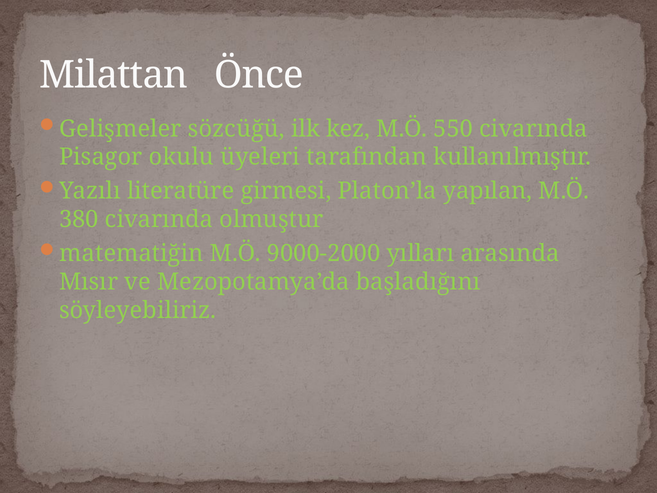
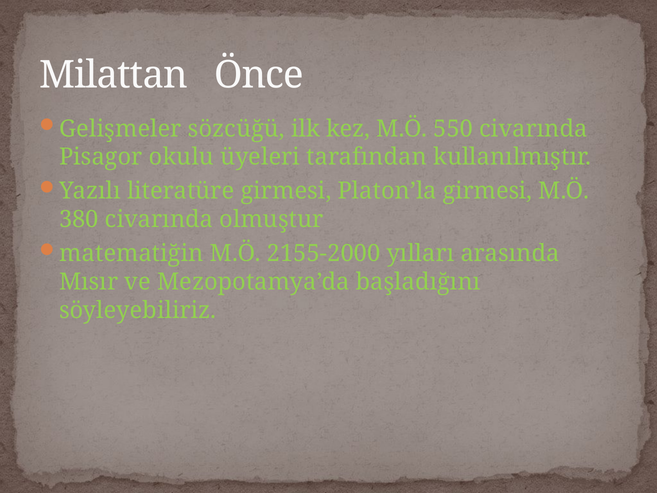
Platon’la yapılan: yapılan -> girmesi (488, 191)
9000-2000: 9000-2000 -> 2155-2000 (324, 253)
